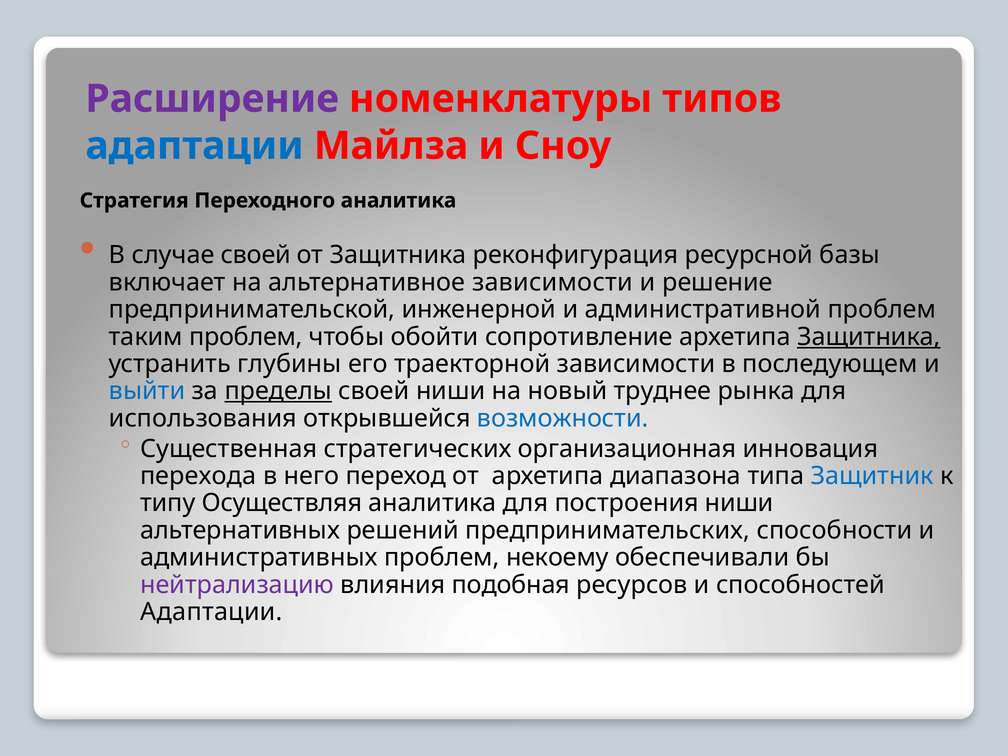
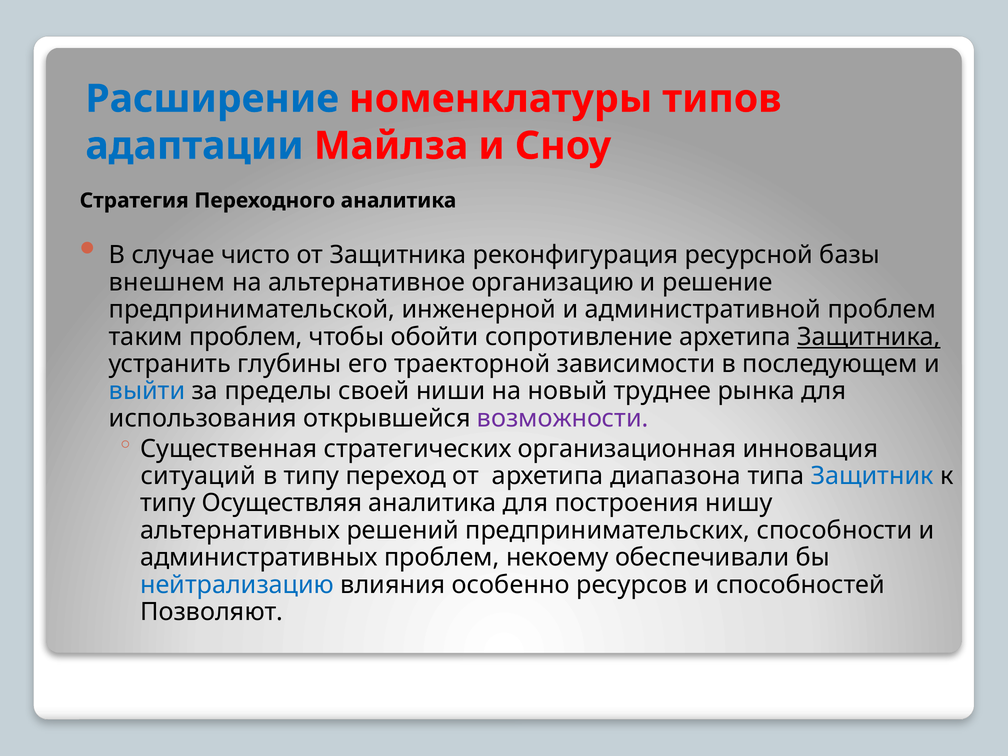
Расширение colour: purple -> blue (212, 99)
случае своей: своей -> чисто (256, 255)
включает: включает -> внешнем (167, 282)
альтернативное зависимости: зависимости -> организацию (553, 282)
пределы underline: present -> none (278, 391)
возможности colour: blue -> purple (563, 418)
перехода: перехода -> ситуаций (198, 476)
в него: него -> типу (311, 476)
построения ниши: ниши -> нишу (739, 503)
нейтрализацию colour: purple -> blue (237, 585)
подобная: подобная -> особенно (511, 585)
Адаптации: Адаптации -> Позволяют (212, 612)
